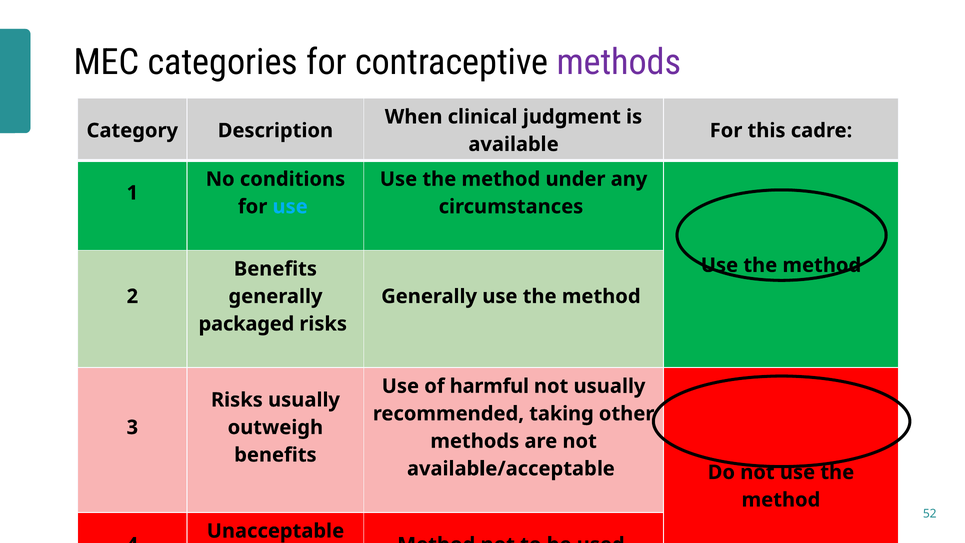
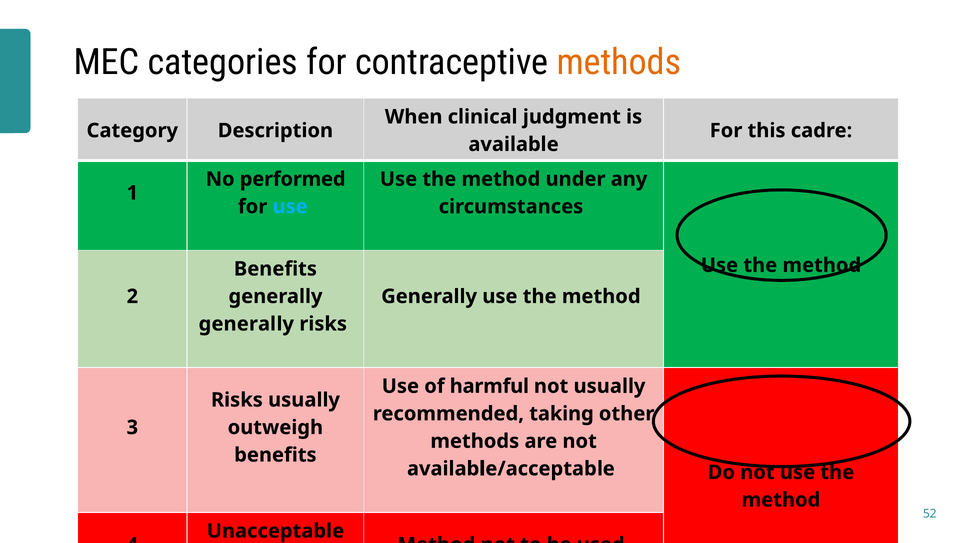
methods colour: purple -> orange (619, 62)
conditions: conditions -> performed (293, 179)
packaged: packaged -> generally (246, 324)
